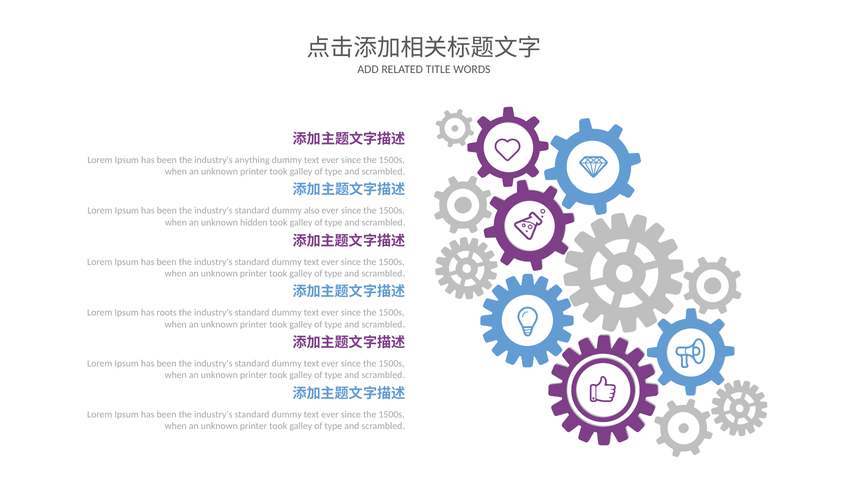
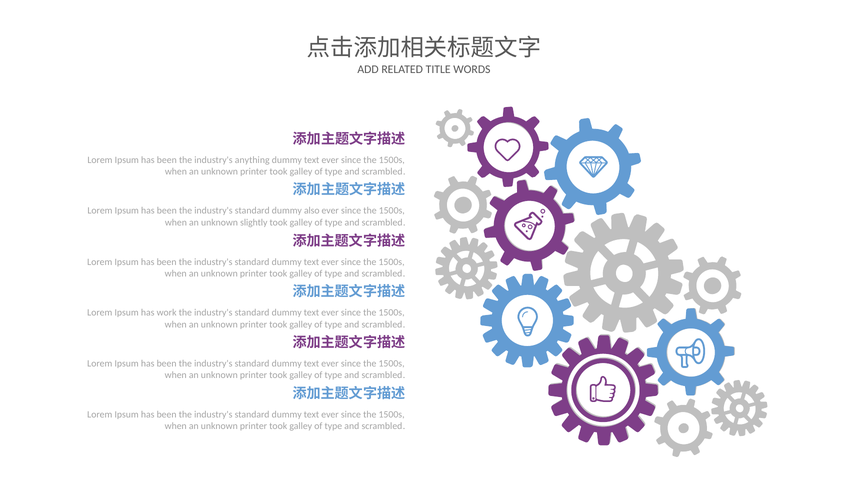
hidden: hidden -> slightly (254, 222)
roots: roots -> work (167, 313)
